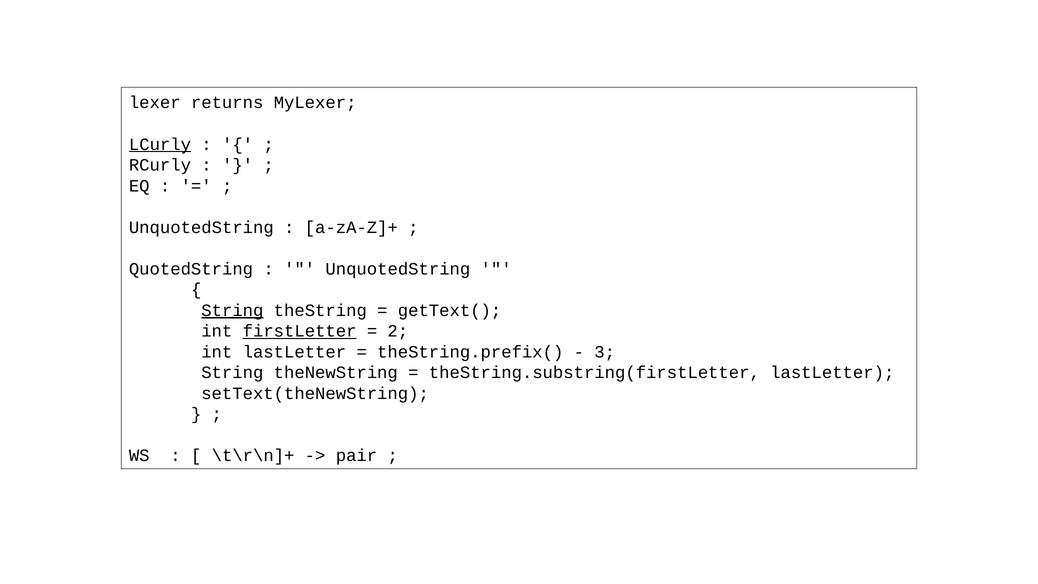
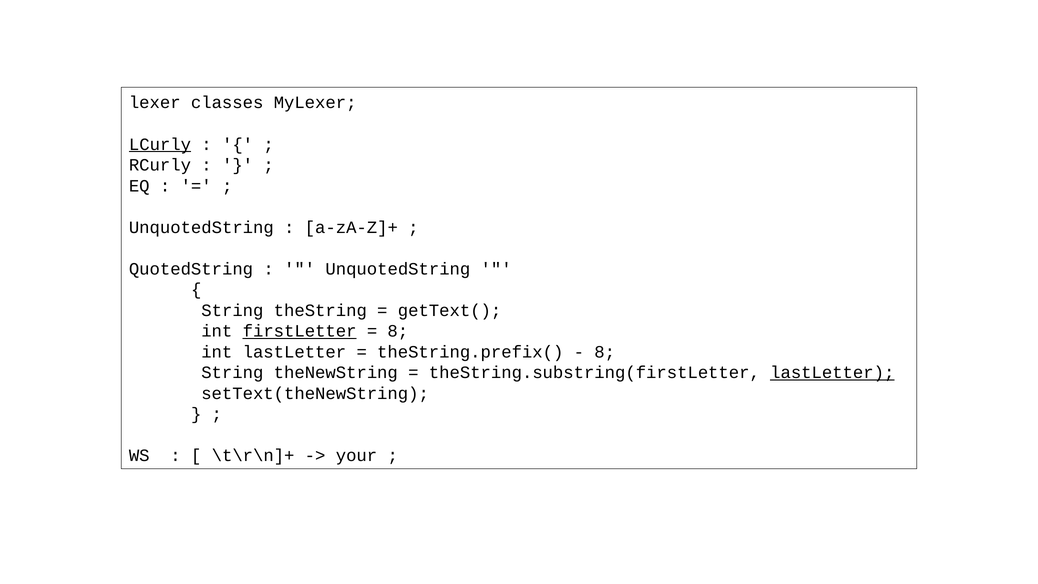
returns: returns -> classes (227, 103)
String underline: present -> none (232, 310)
2: 2 -> 8 (398, 331)
3: 3 -> 8 (605, 352)
lastLetter underline: none -> present (832, 373)
pair: pair -> your (357, 456)
